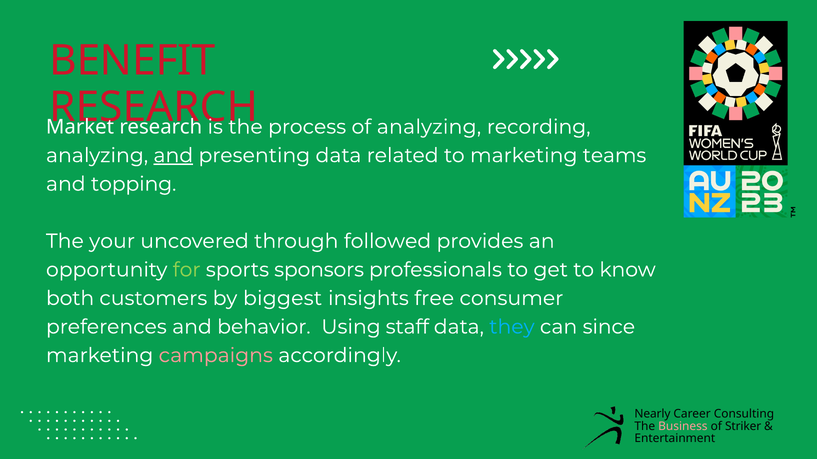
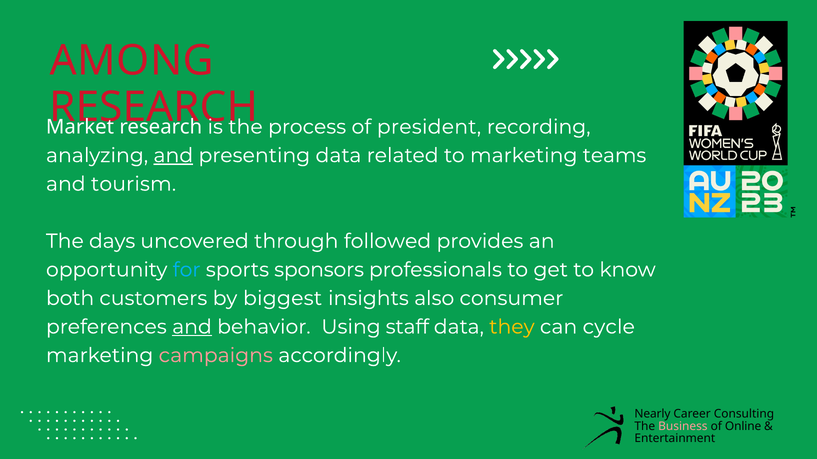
BENEFIT: BENEFIT -> AMONG (132, 61)
of analyzing: analyzing -> president (429, 127)
topping: topping -> tourism (134, 184)
your: your -> days (112, 241)
for colour: light green -> light blue (187, 270)
free: free -> also (434, 299)
and underline: none -> present (192, 327)
they colour: light blue -> yellow (512, 327)
since: since -> cycle (609, 327)
Striker: Striker -> Online (743, 427)
